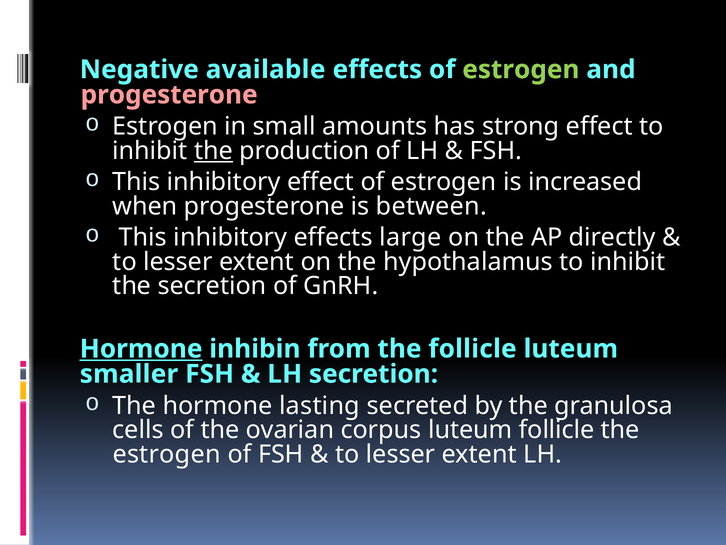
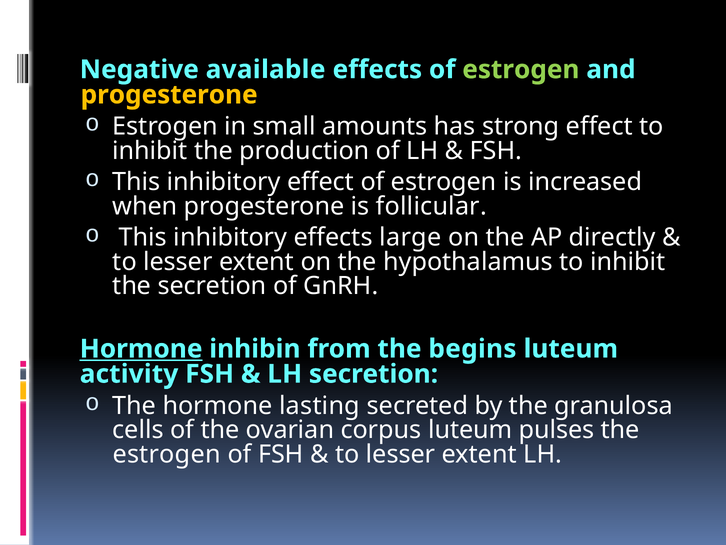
progesterone colour: pink -> yellow (169, 95)
the underline: present -> none (213, 151)
between: between -> follicular (431, 206)
the follicle: follicle -> begins (472, 349)
smaller: smaller -> activity (129, 374)
luteum follicle: follicle -> pulses (557, 430)
